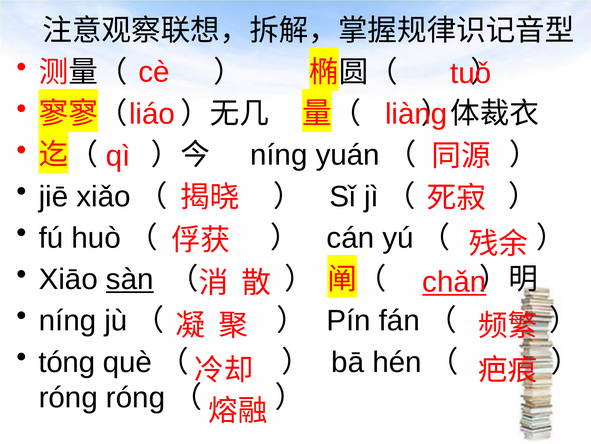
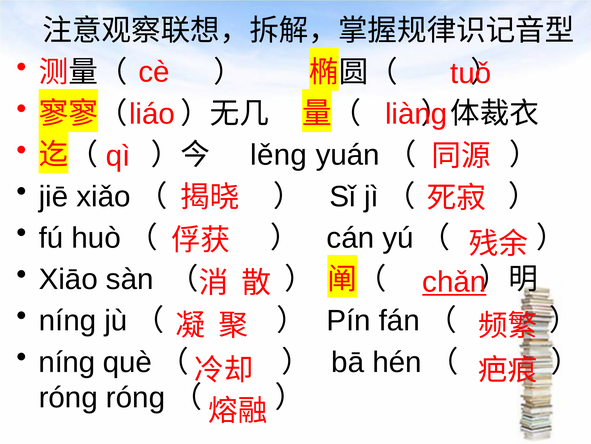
níng: níng -> lěng (279, 155)
sàn underline: present -> none (130, 279)
tóng: tóng -> níng (67, 362)
